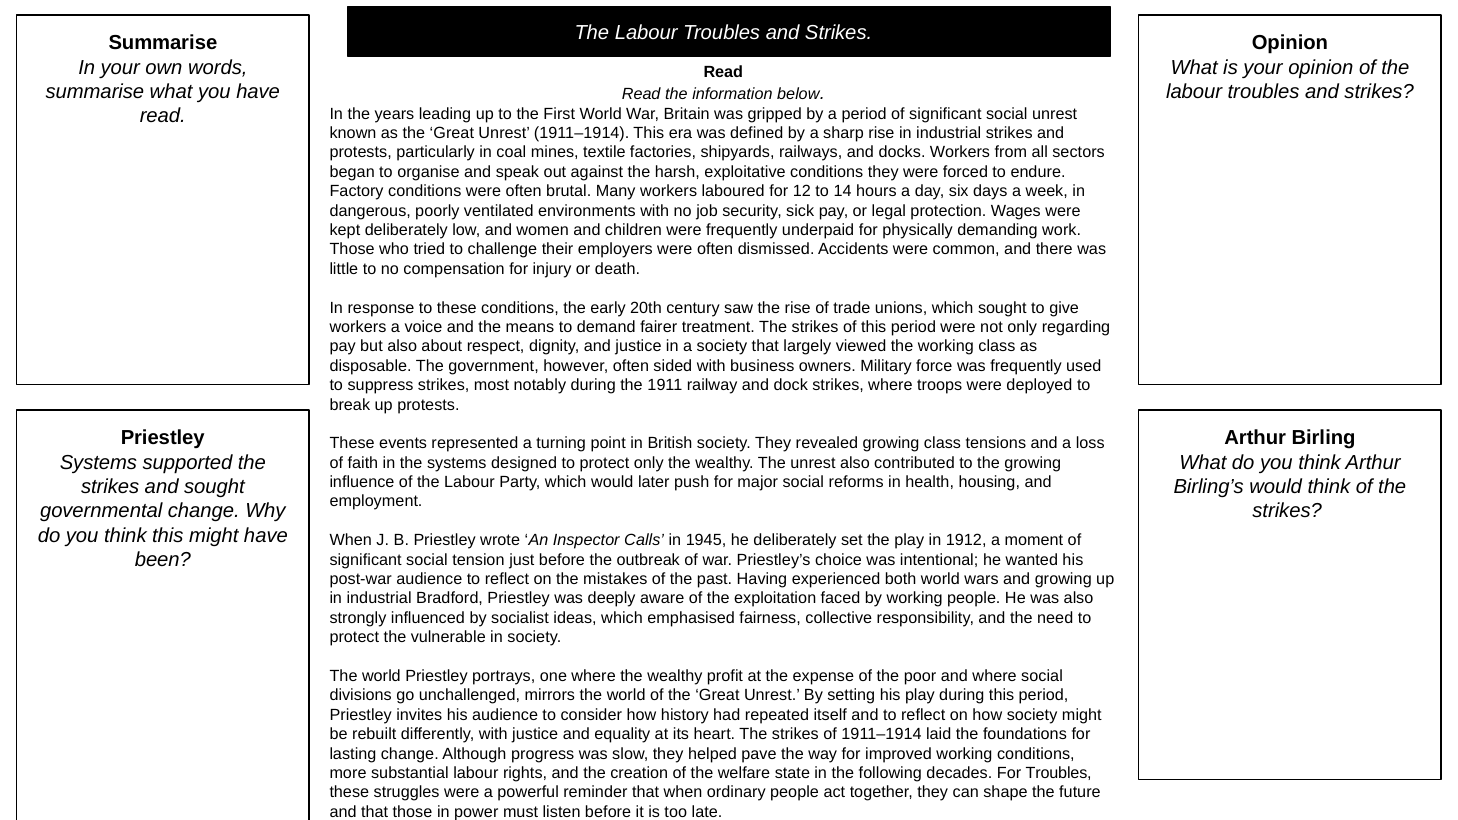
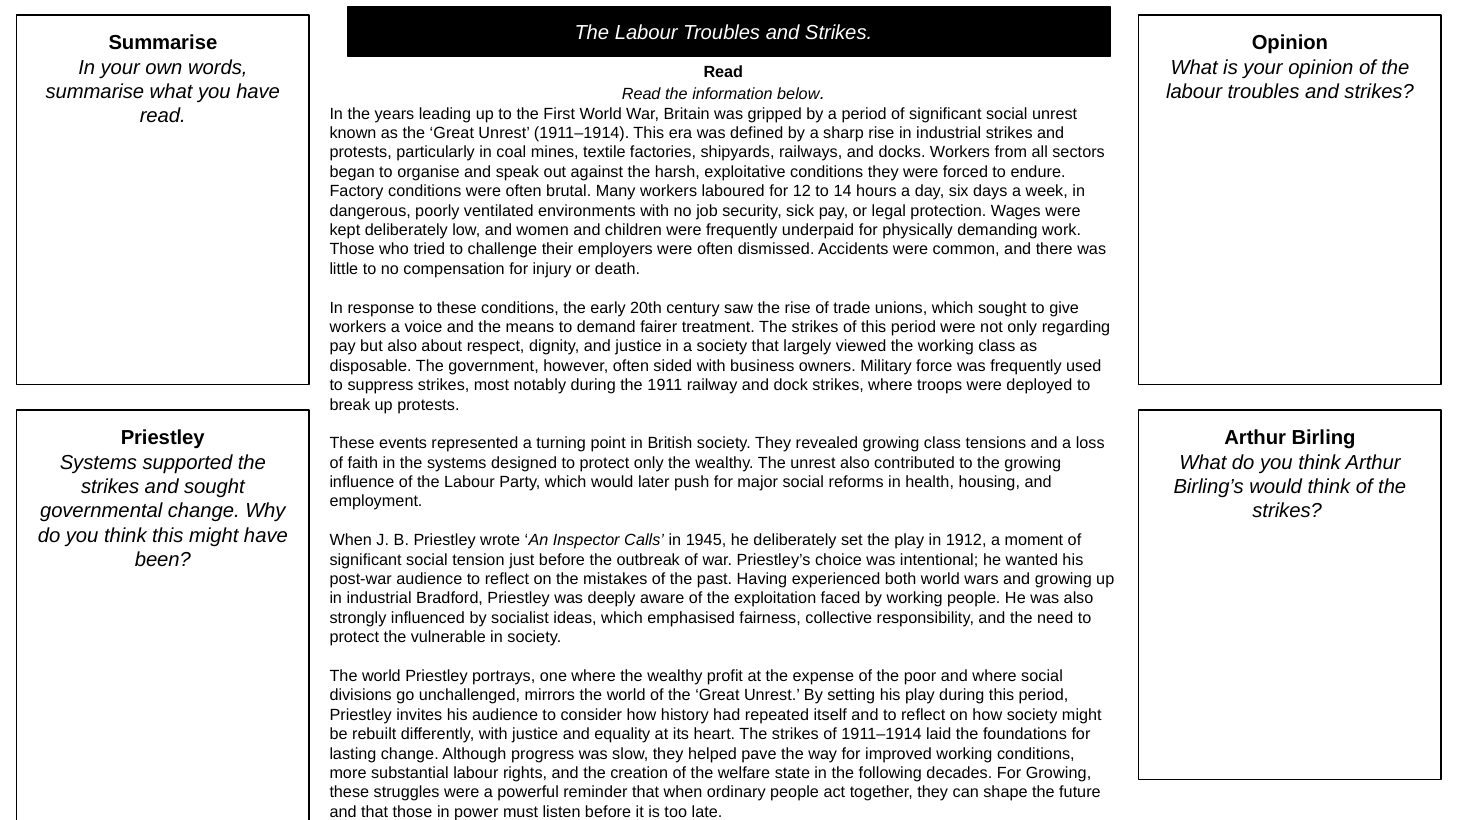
For Troubles: Troubles -> Growing (1059, 773)
